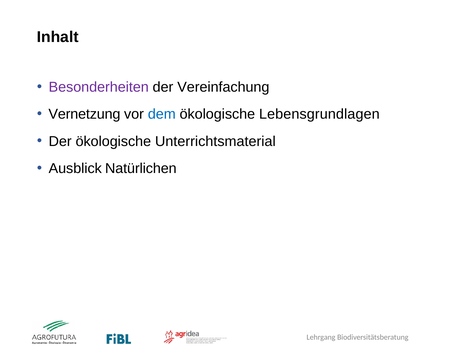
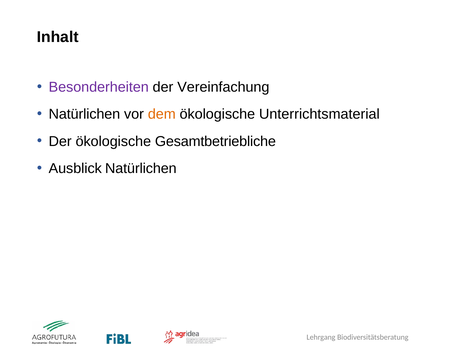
Vernetzung: Vernetzung -> Natürlichen (84, 114)
dem colour: blue -> orange (162, 114)
Lebensgrundlagen: Lebensgrundlagen -> Unterrichtsmaterial (319, 114)
Unterrichtsmaterial: Unterrichtsmaterial -> Gesamtbetriebliche (215, 142)
